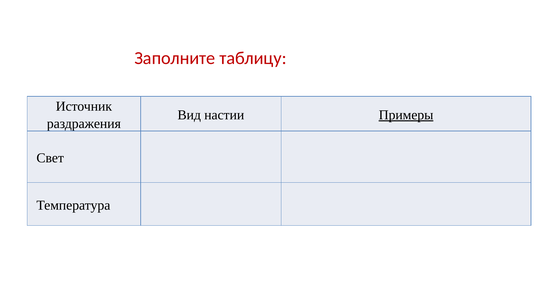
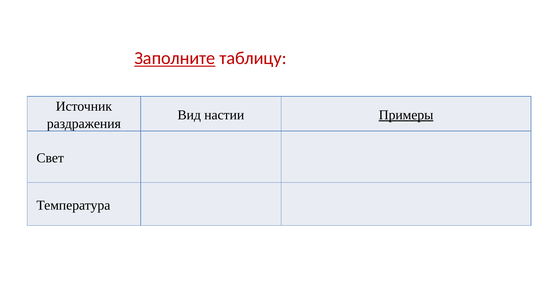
Заполните underline: none -> present (175, 58)
